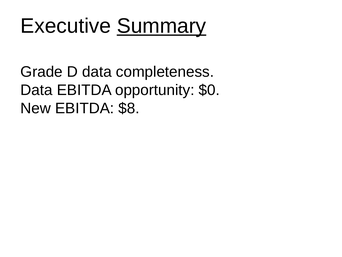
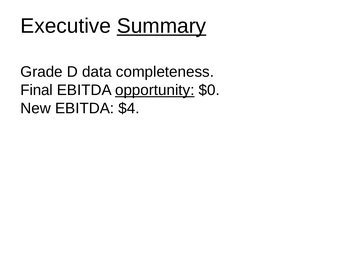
Data: Data -> Final (37, 90)
opportunity underline: none -> present (155, 90)
$8: $8 -> $4 (129, 108)
